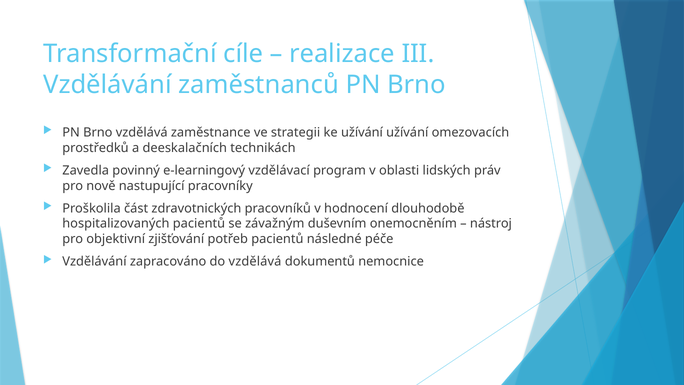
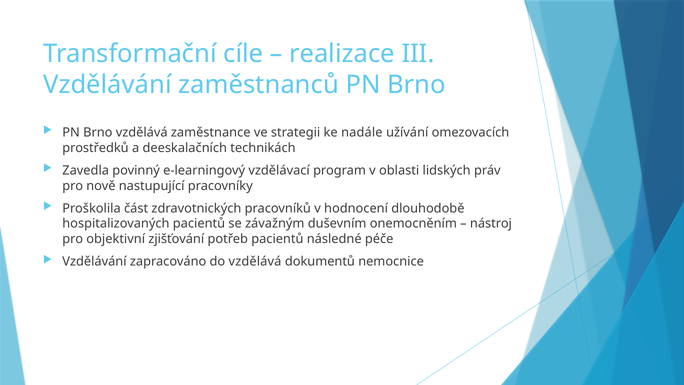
ke užívání: užívání -> nadále (362, 132)
